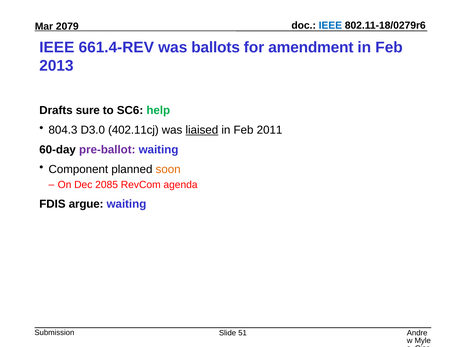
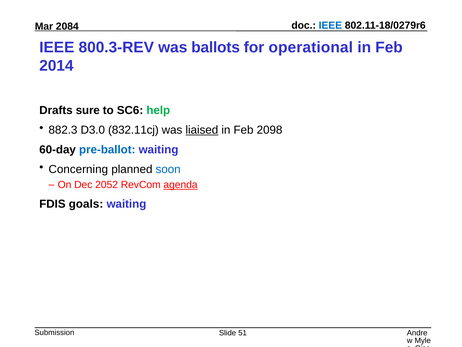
2079: 2079 -> 2084 (67, 26)
661.4-REV: 661.4-REV -> 800.3-REV (116, 47)
amendment: amendment -> operational (311, 47)
2013: 2013 -> 2014 (56, 66)
804.3: 804.3 -> 882.3 (63, 130)
402.11cj: 402.11cj -> 832.11cj (133, 130)
2011: 2011 -> 2098 (270, 130)
pre-ballot colour: purple -> blue (107, 149)
Component: Component -> Concerning (78, 169)
soon colour: orange -> blue (168, 169)
2085: 2085 -> 2052 (107, 185)
agenda underline: none -> present (181, 185)
argue: argue -> goals (86, 204)
